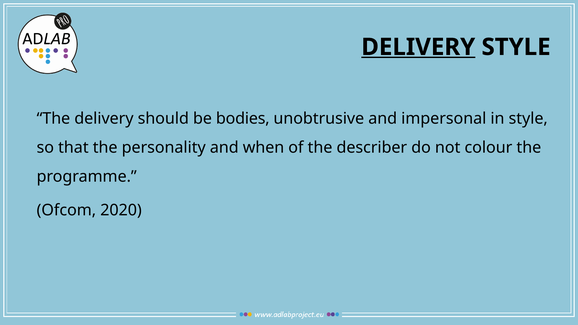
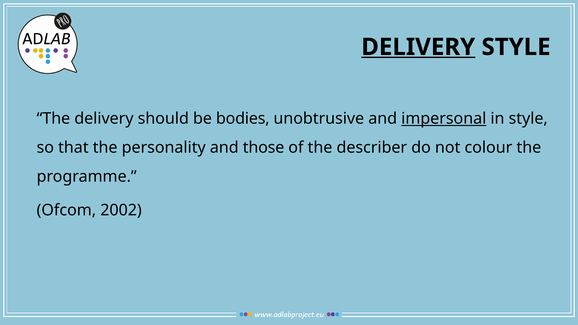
impersonal underline: none -> present (444, 119)
when: when -> those (264, 148)
2020: 2020 -> 2002 (121, 210)
